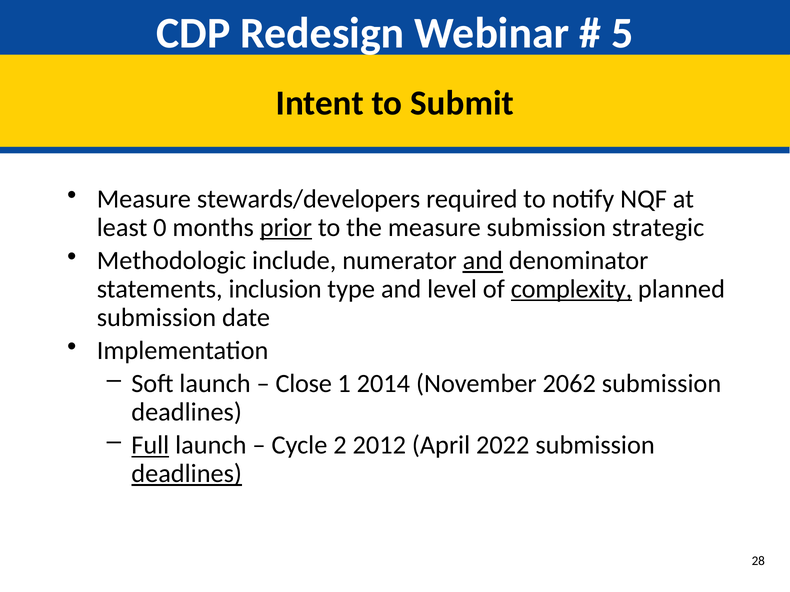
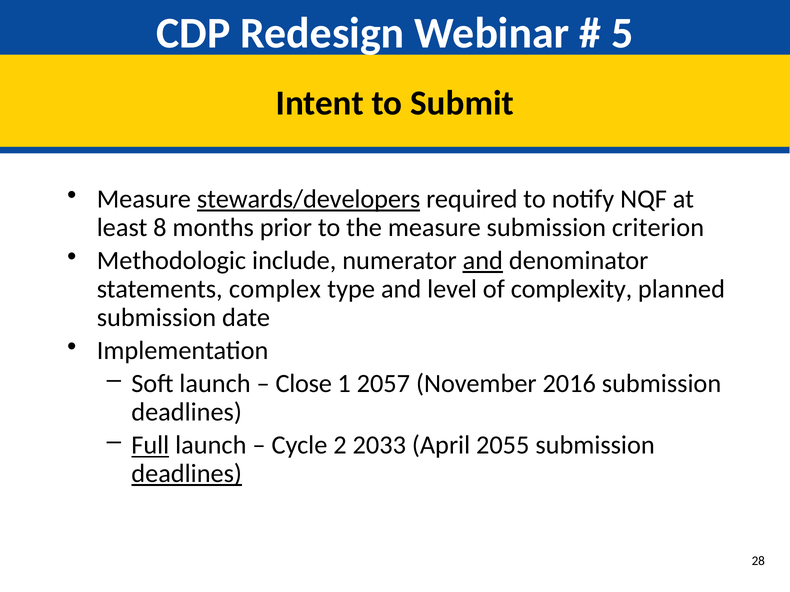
stewards/developers underline: none -> present (309, 199)
0: 0 -> 8 (160, 228)
prior underline: present -> none (286, 228)
strategic: strategic -> criterion (658, 228)
inclusion: inclusion -> complex (275, 289)
complexity underline: present -> none (571, 289)
2014: 2014 -> 2057 (383, 384)
2062: 2062 -> 2016 (569, 384)
2012: 2012 -> 2033 (379, 446)
2022: 2022 -> 2055 (503, 446)
